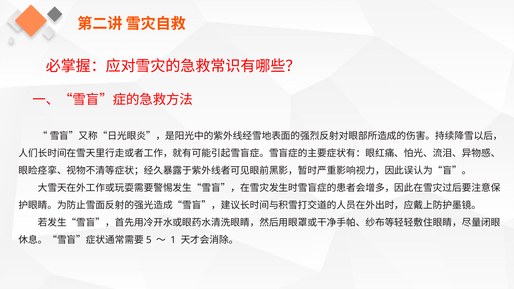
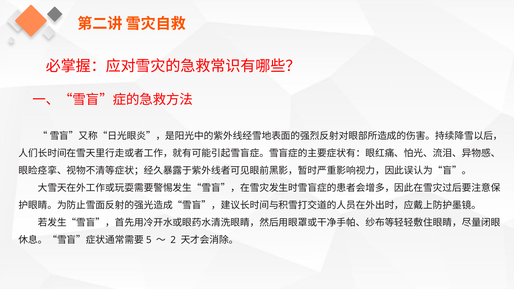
1: 1 -> 2 (173, 240)
